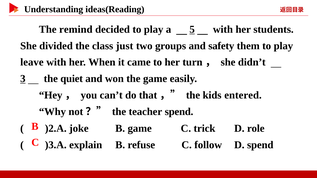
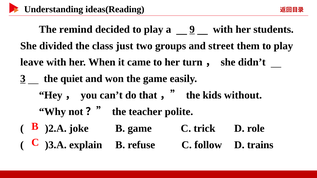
5: 5 -> 9 (192, 29)
safety: safety -> street (221, 46)
entered: entered -> without (243, 95)
teacher spend: spend -> polite (179, 112)
D spend: spend -> trains (260, 145)
